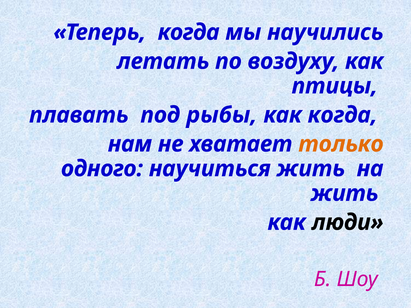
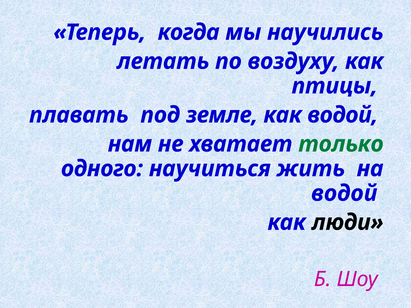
рыбы: рыбы -> земле (222, 115)
как когда: когда -> водой (343, 115)
только colour: orange -> green (341, 144)
жить: жить -> водой (344, 193)
